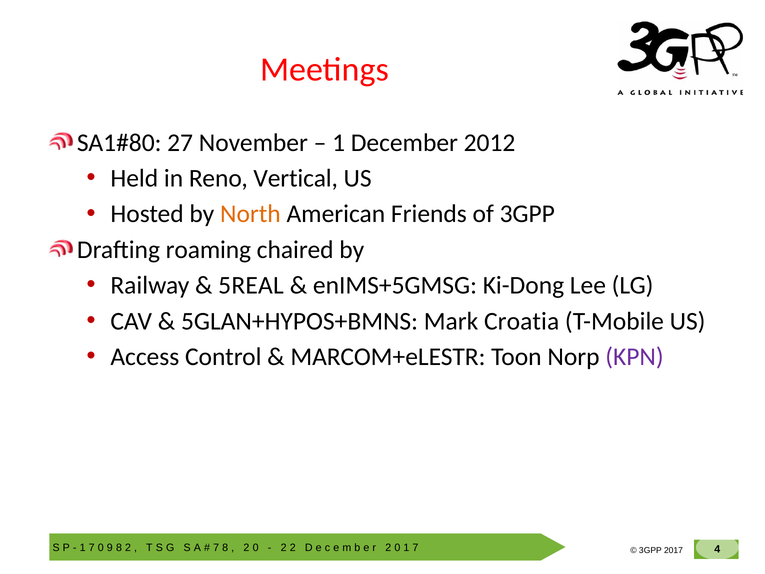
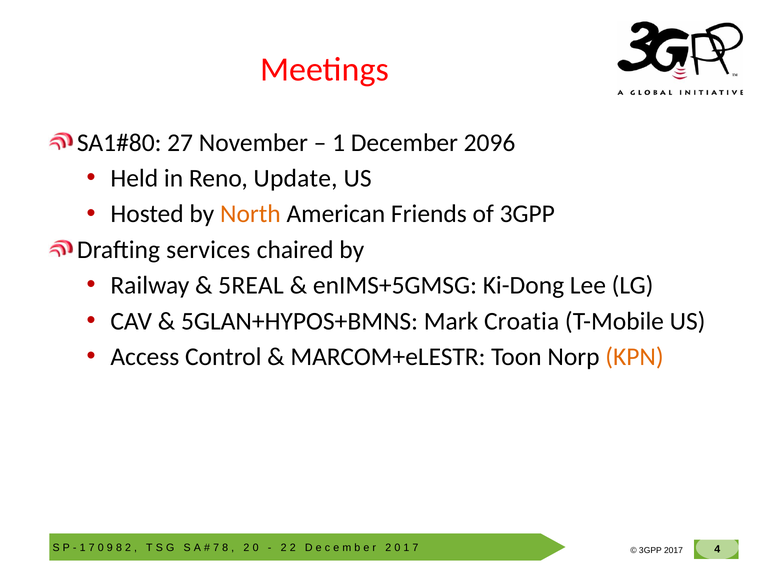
December 2012: 2012 -> 2096 (490, 143)
Vertical: Vertical -> Update (296, 178)
roaming: roaming -> services (208, 250)
KPN colour: purple -> orange (634, 357)
